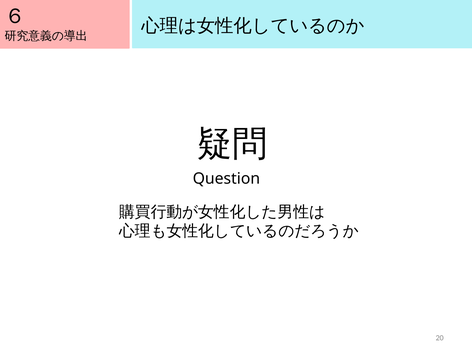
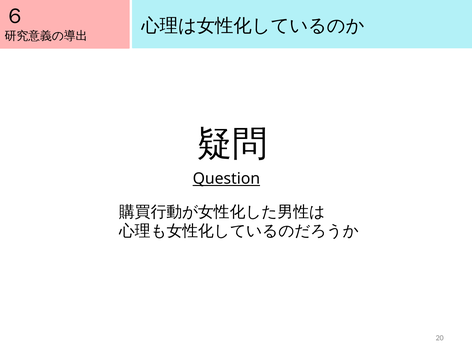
Question underline: none -> present (226, 179)
